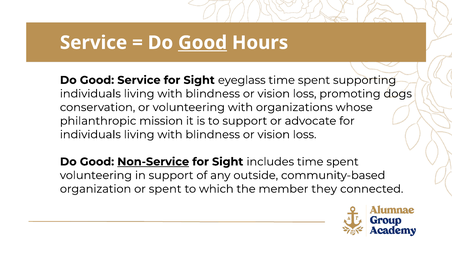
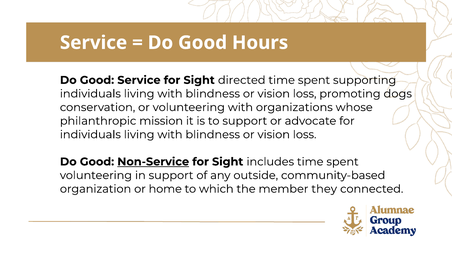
Good underline: present -> none (203, 43)
eyeglass: eyeglass -> directed (242, 80)
or spent: spent -> home (165, 188)
